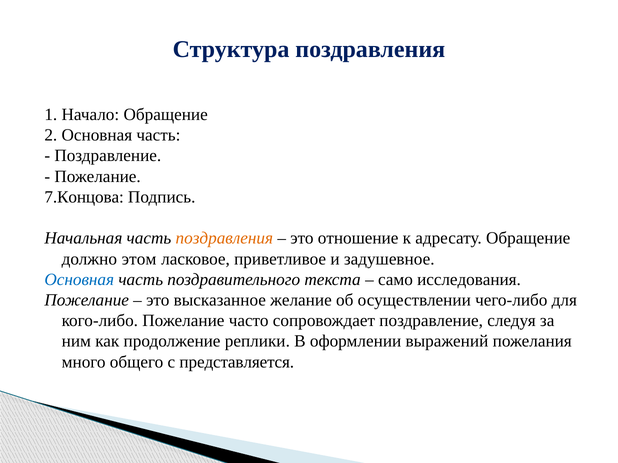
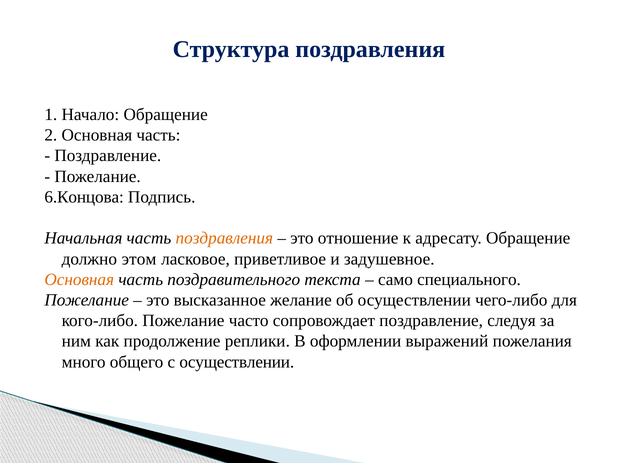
7.Концова: 7.Концова -> 6.Концова (84, 197)
Основная colour: blue -> orange (79, 280)
исследования: исследования -> специального (469, 280)
с представляется: представляется -> осуществлении (237, 362)
